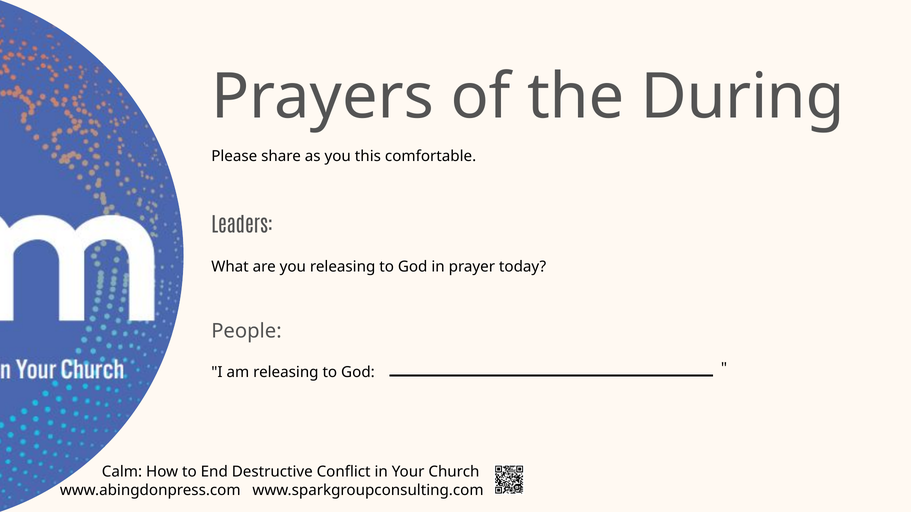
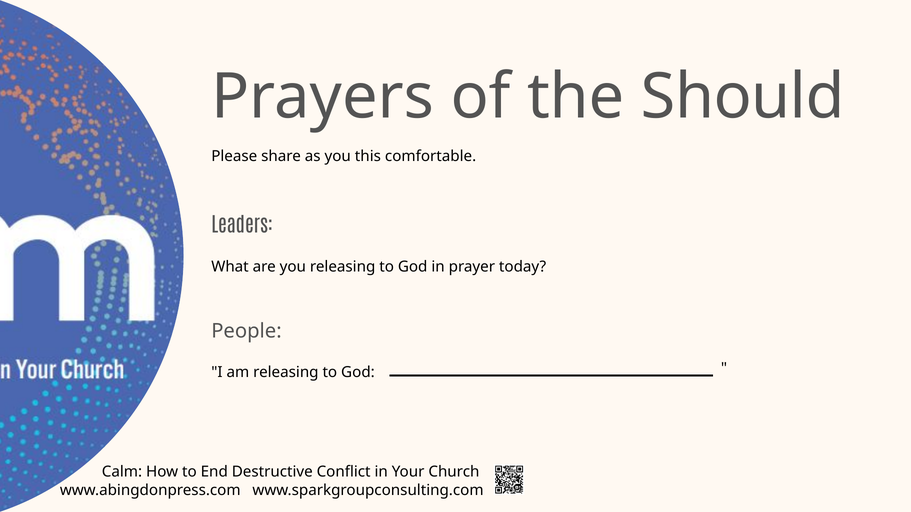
During: During -> Should (743, 97)
